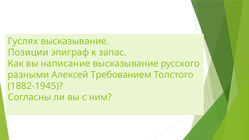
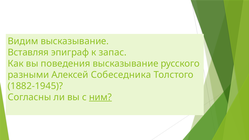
Гуслях: Гуслях -> Видим (23, 41)
Позиции: Позиции -> Вставляя (28, 52)
написание: написание -> поведения (66, 64)
Требованием: Требованием -> Собеседника (121, 75)
ним underline: none -> present (100, 97)
